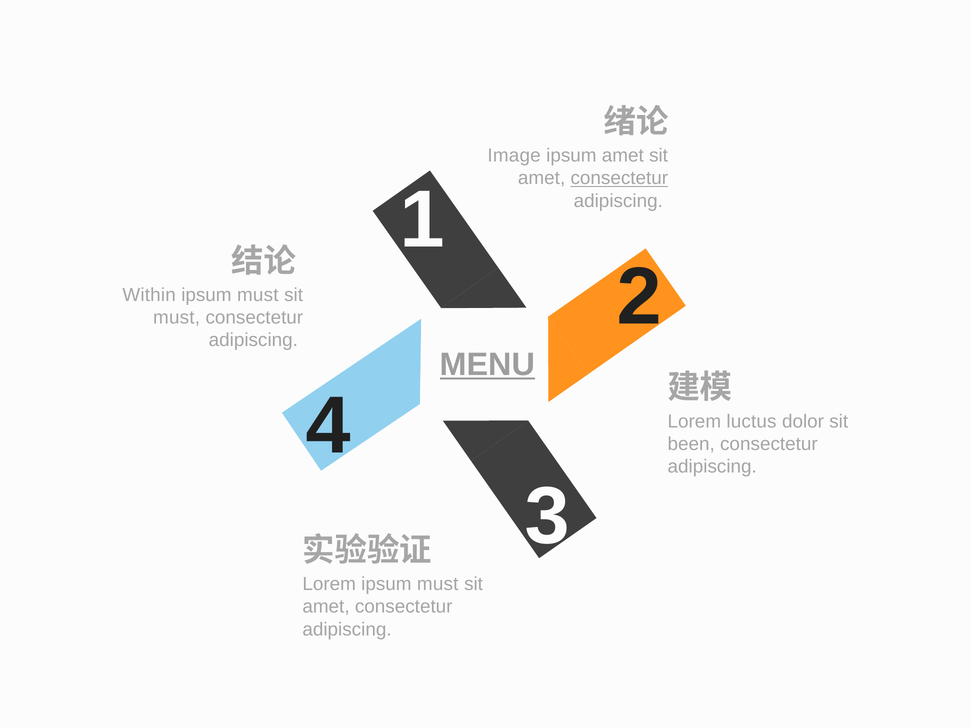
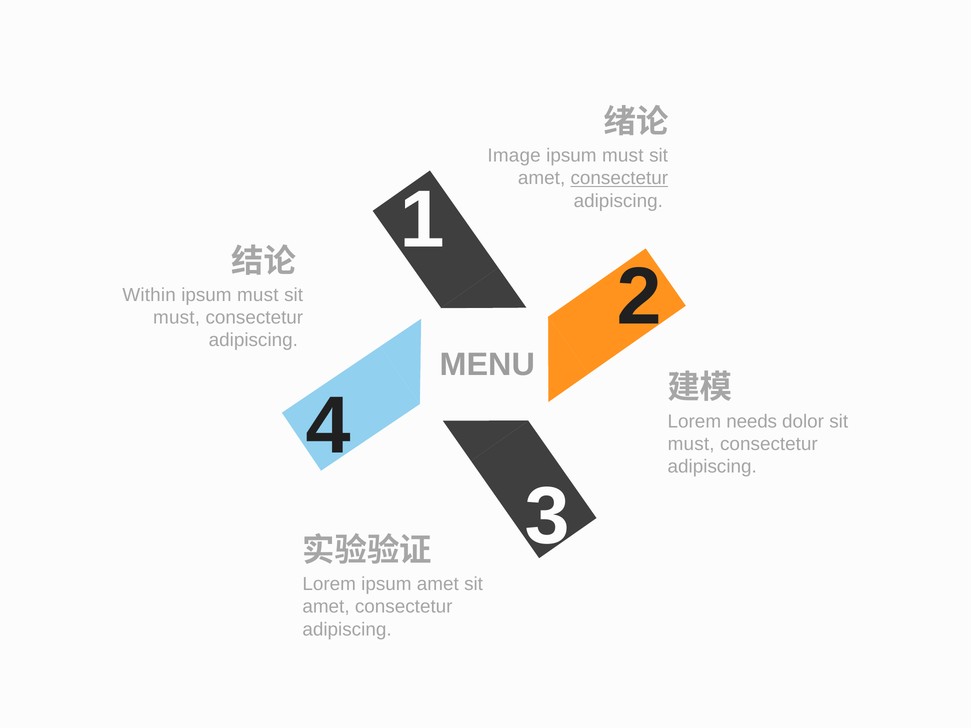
amet: amet -> must (623, 156)
MENU underline: present -> none (487, 365)
luctus: luctus -> needs (752, 421)
been: been -> must (691, 444)
Lorem ipsum must: must -> amet (438, 584)
